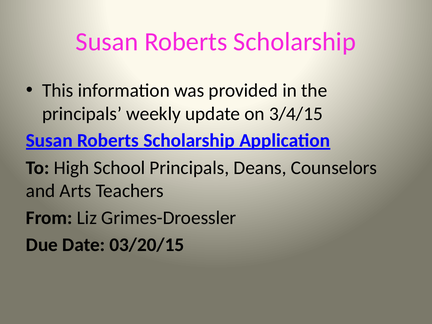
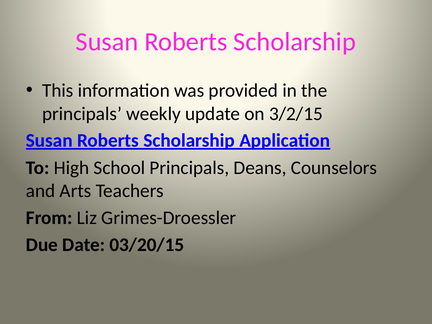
3/4/15: 3/4/15 -> 3/2/15 (296, 114)
